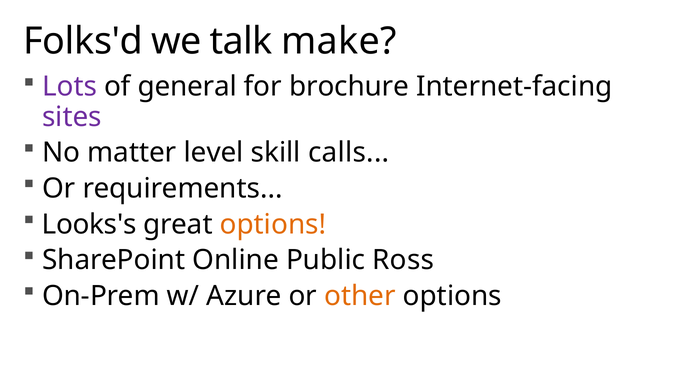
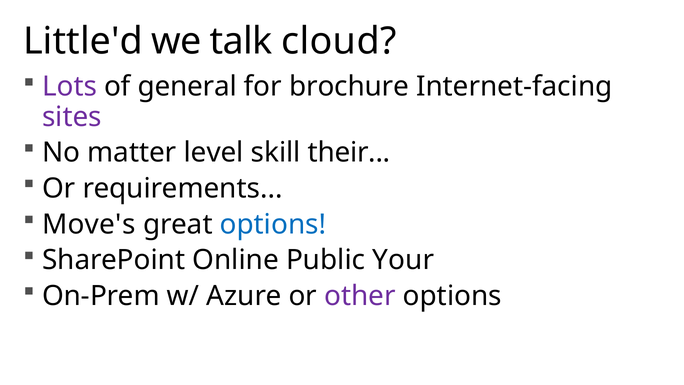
Folks'd: Folks'd -> Little'd (83, 41)
make: make -> cloud (339, 41)
calls: calls -> their (349, 153)
Looks's: Looks's -> Move's (89, 224)
options colour: orange -> blue (273, 224)
Ross: Ross -> Your (403, 260)
other colour: orange -> purple (360, 296)
